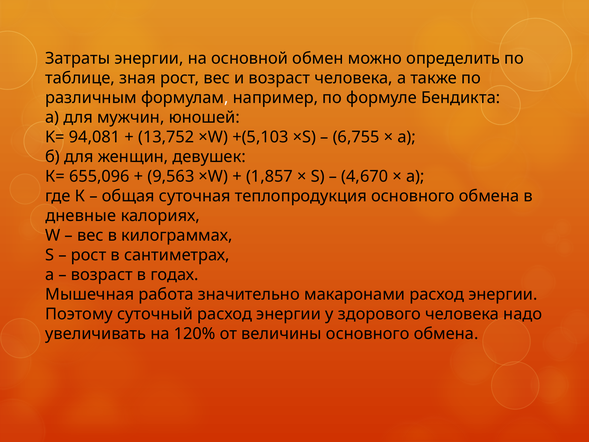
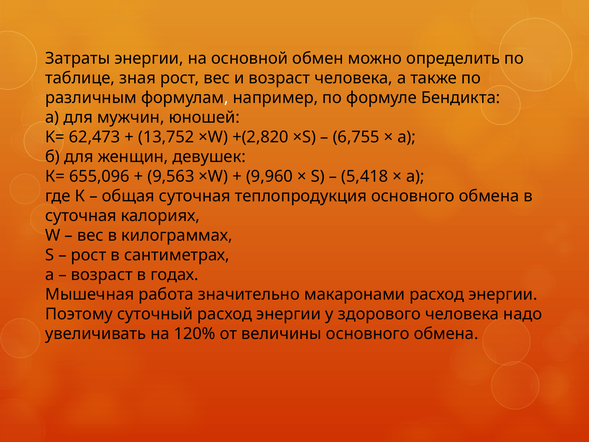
94,081: 94,081 -> 62,473 (95, 137)
+(5,103: +(5,103 -> +(2,820 (260, 137)
1,857: 1,857 -> 9,960 (269, 176)
4,670: 4,670 -> 5,418 (365, 176)
дневные: дневные -> суточная (81, 216)
